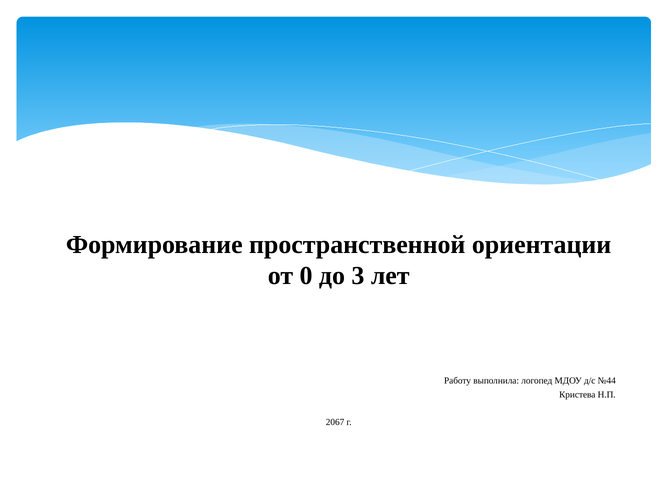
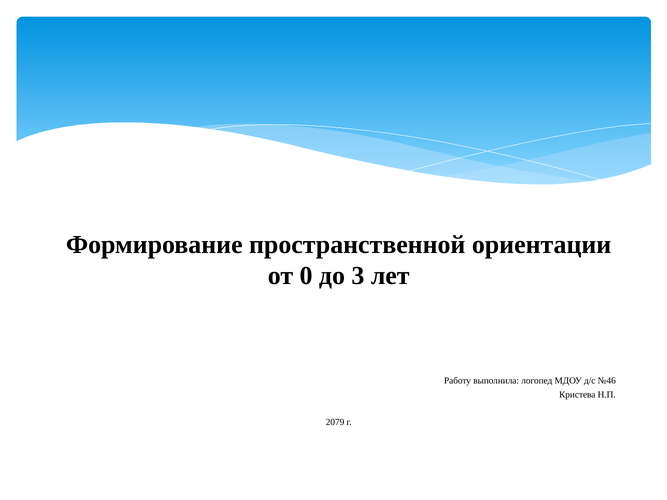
№44: №44 -> №46 (607, 381)
2067: 2067 -> 2079 (335, 422)
